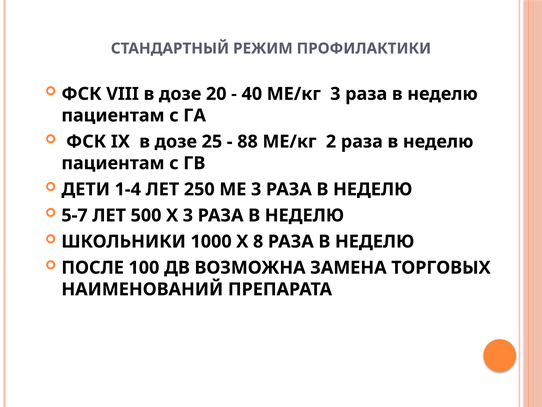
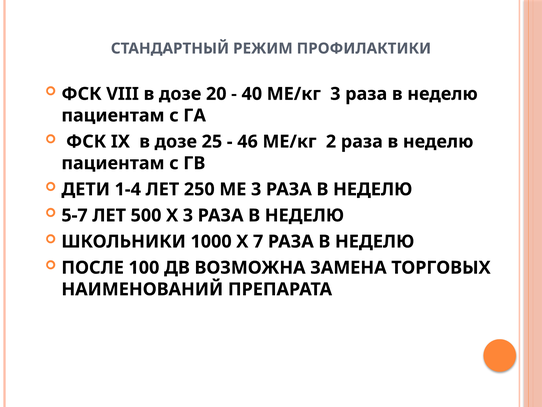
88: 88 -> 46 (248, 141)
8: 8 -> 7 (258, 241)
